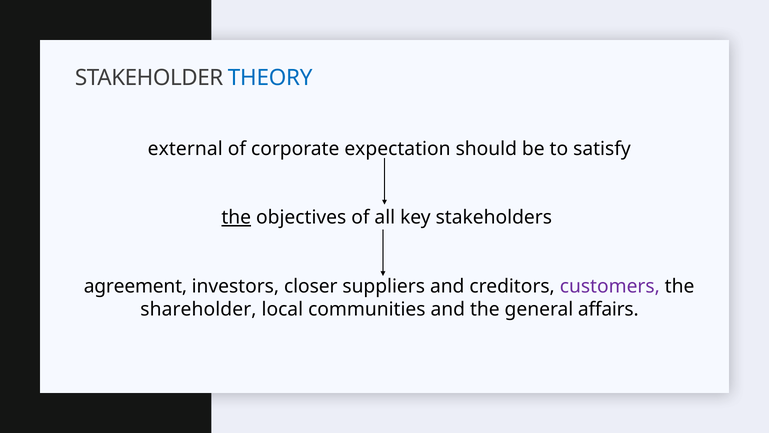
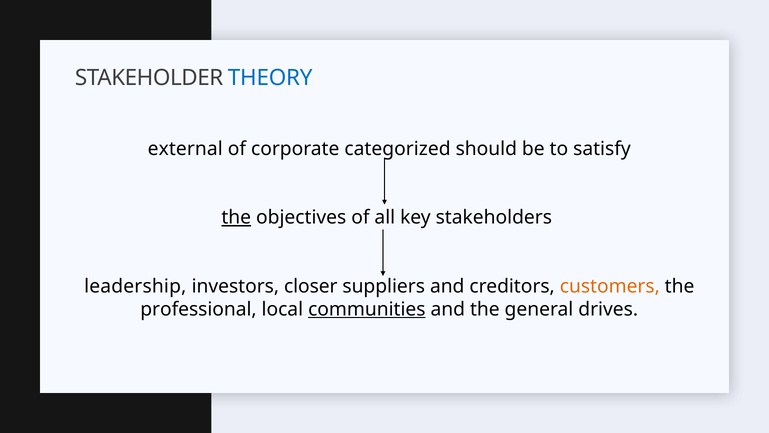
expectation: expectation -> categorized (397, 149)
agreement: agreement -> leadership (135, 286)
customers colour: purple -> orange (610, 286)
shareholder: shareholder -> professional (198, 309)
communities underline: none -> present (367, 309)
affairs: affairs -> drives (608, 309)
